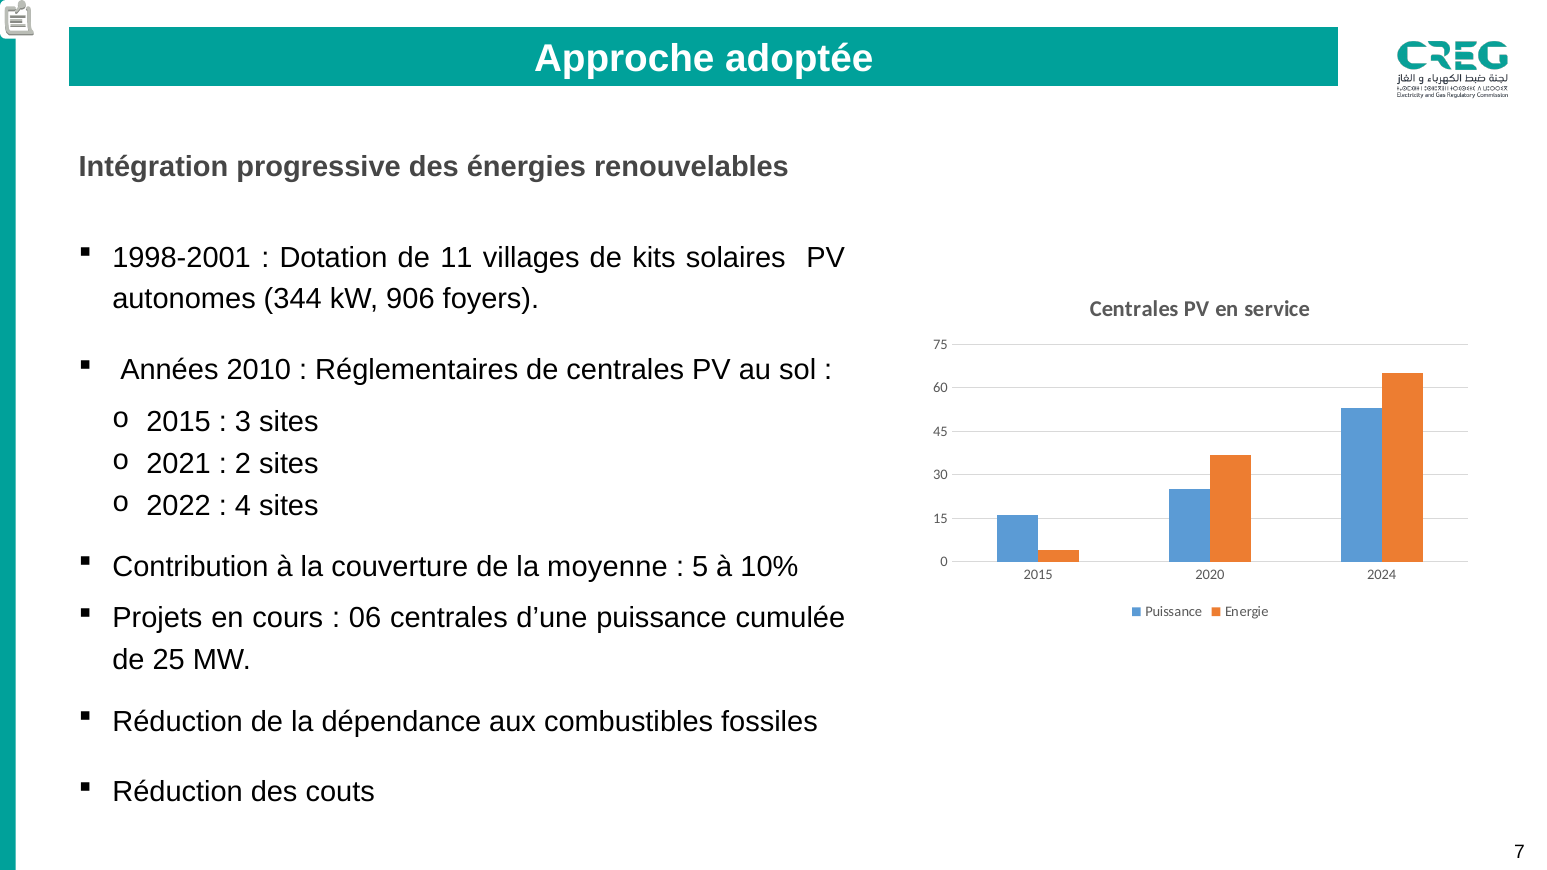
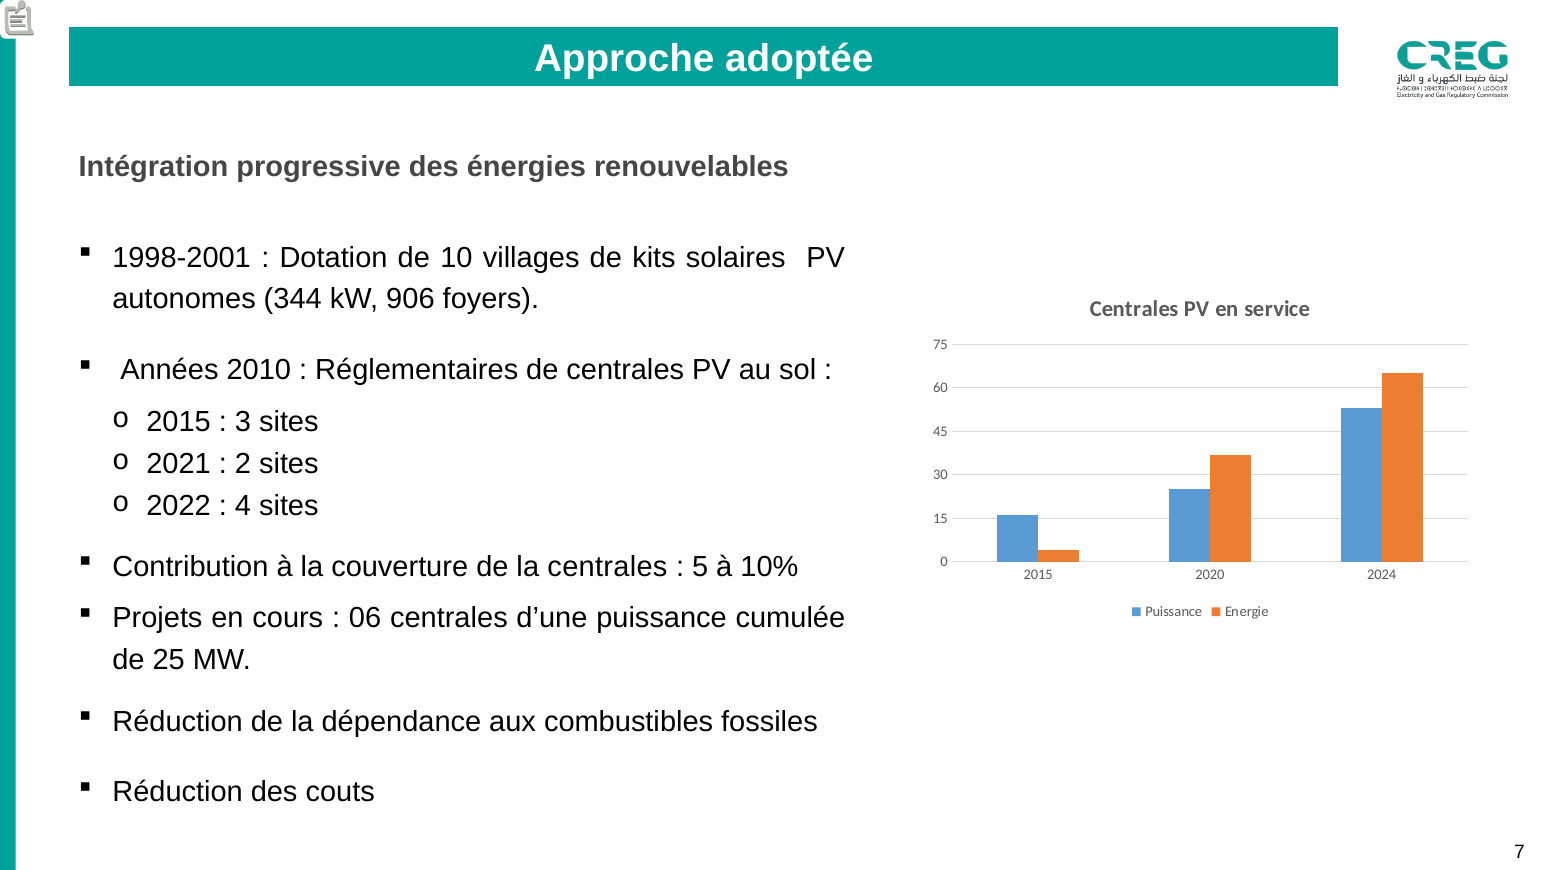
11: 11 -> 10 (457, 258)
la moyenne: moyenne -> centrales (607, 567)
